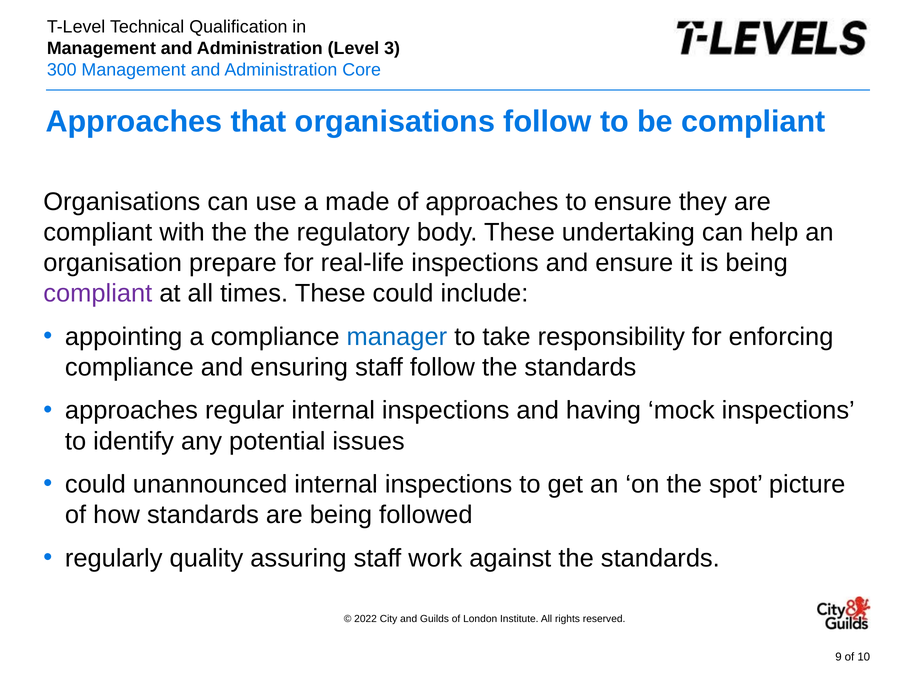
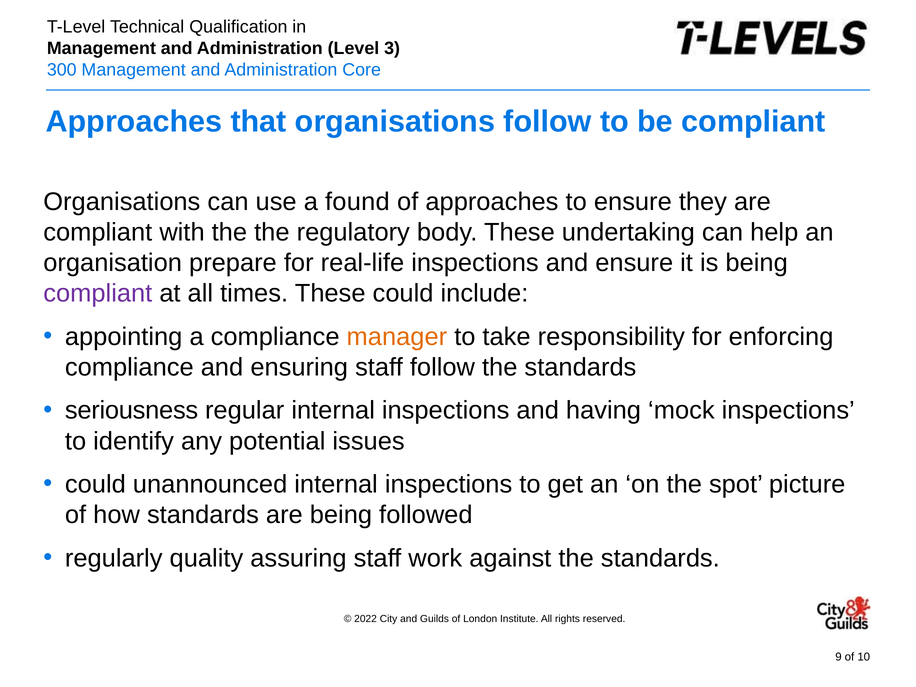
made: made -> found (357, 202)
manager colour: blue -> orange (397, 337)
approaches: approaches -> seriousness (132, 411)
